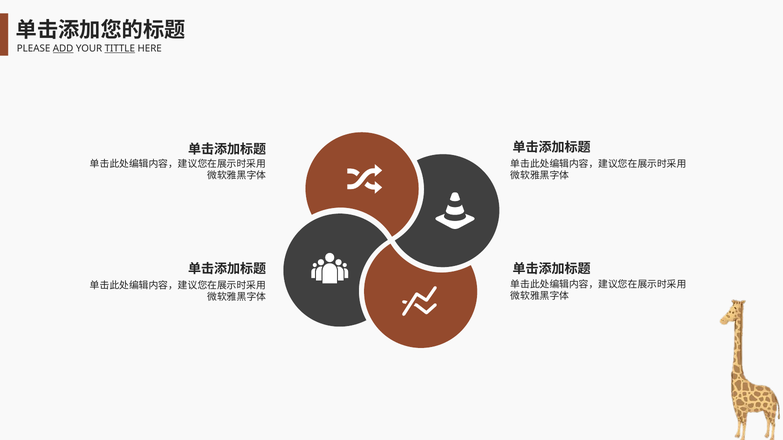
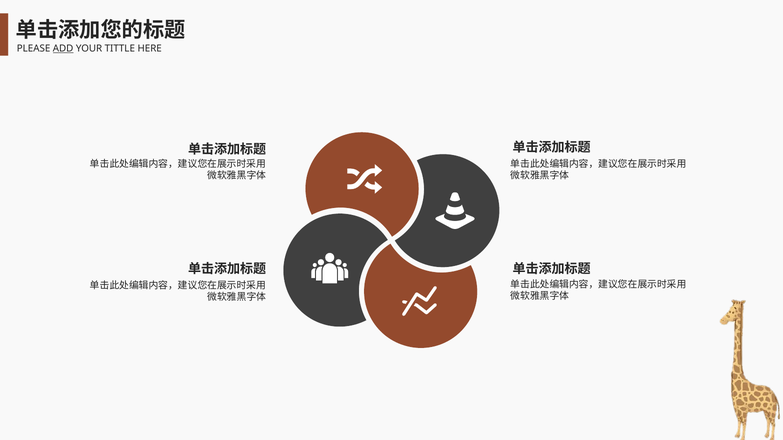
TITTLE underline: present -> none (120, 48)
